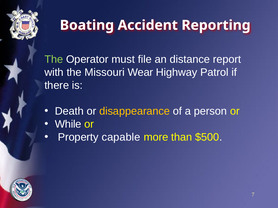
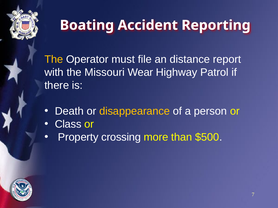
The colour: light green -> yellow (54, 60)
While: While -> Class (68, 124)
capable: capable -> crossing (121, 137)
